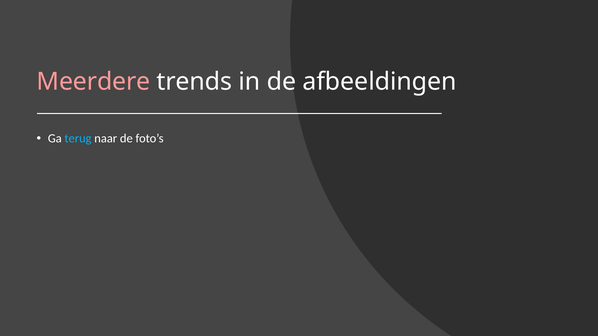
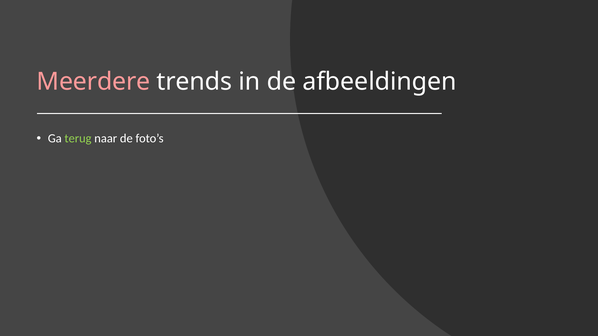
terug colour: light blue -> light green (78, 139)
